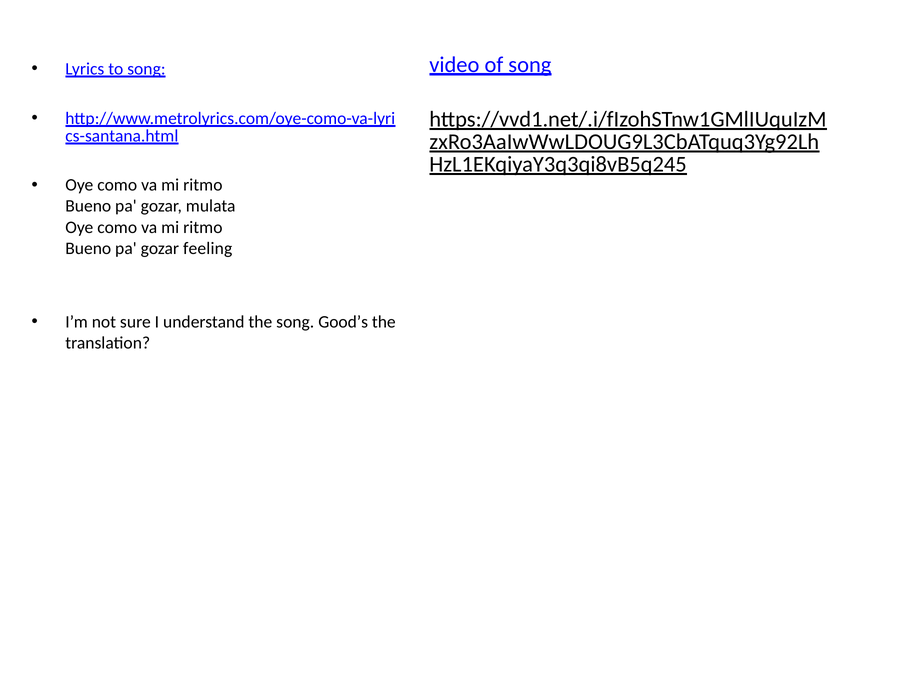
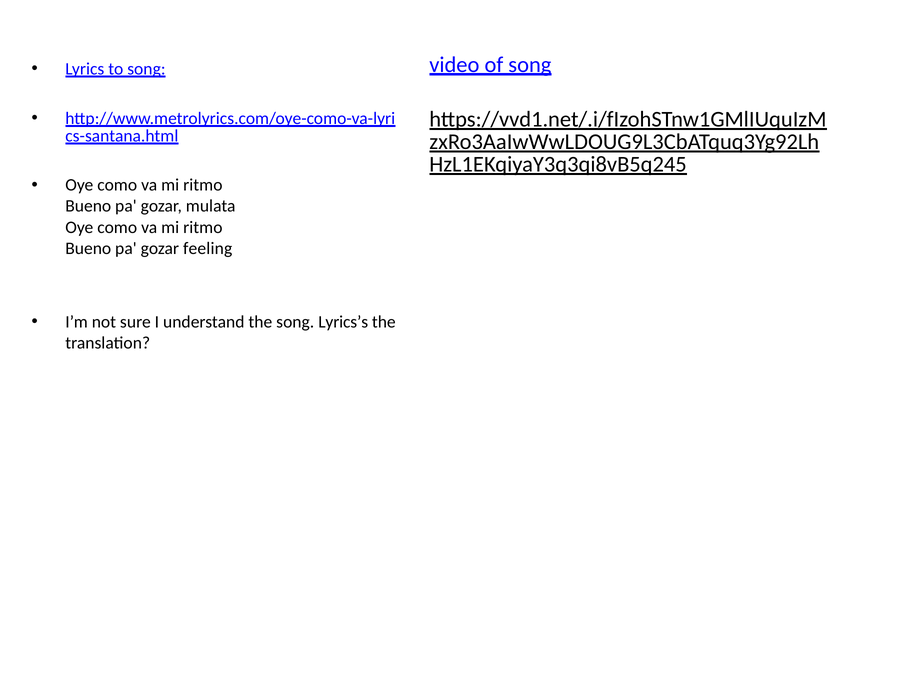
Good’s: Good’s -> Lyrics’s (343, 322)
